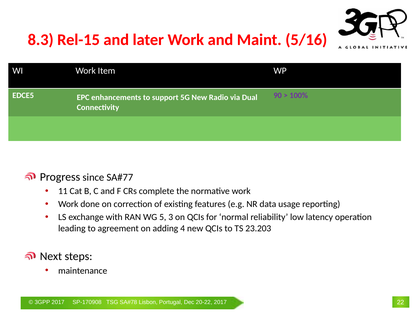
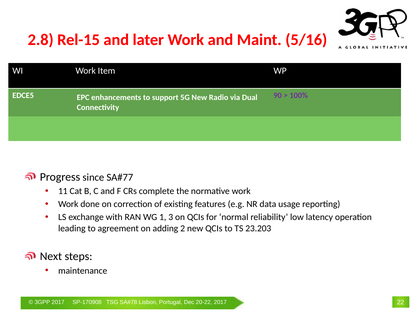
8.3: 8.3 -> 2.8 (41, 40)
5: 5 -> 1 (163, 217)
4: 4 -> 2 (183, 229)
